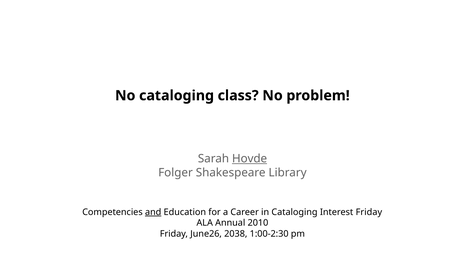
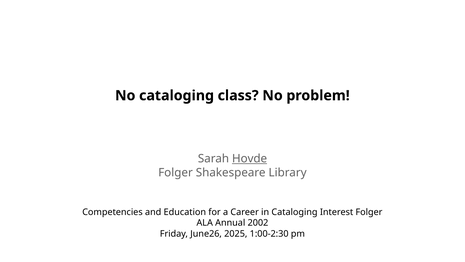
and underline: present -> none (153, 212)
Interest Friday: Friday -> Folger (369, 212)
2010: 2010 -> 2002 (258, 223)
2038: 2038 -> 2025 (236, 233)
